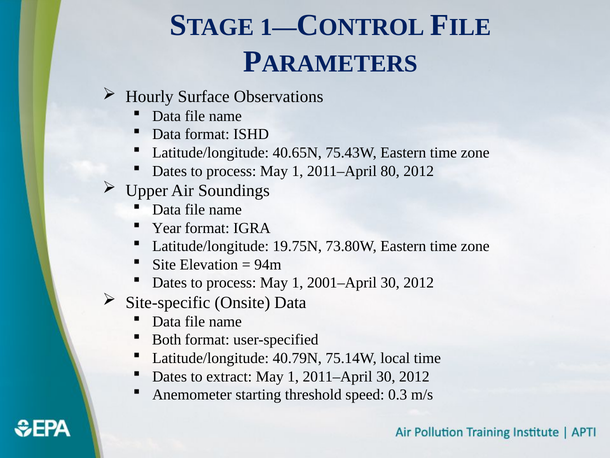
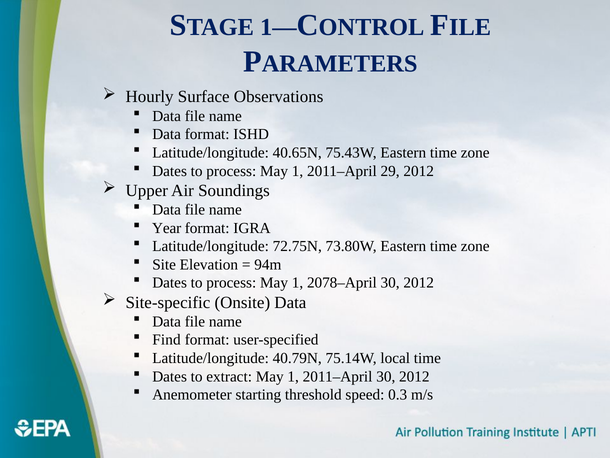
80: 80 -> 29 (390, 171)
19.75N: 19.75N -> 72.75N (297, 246)
2001–April: 2001–April -> 2078–April (342, 283)
Both: Both -> Find (167, 340)
